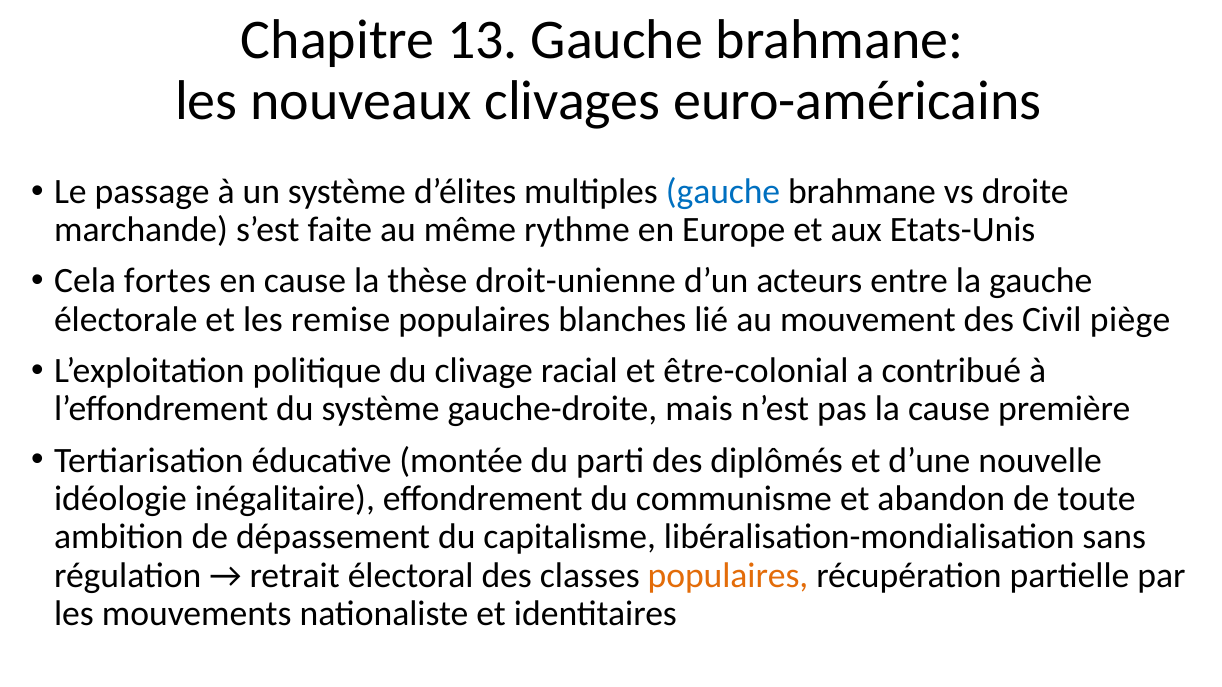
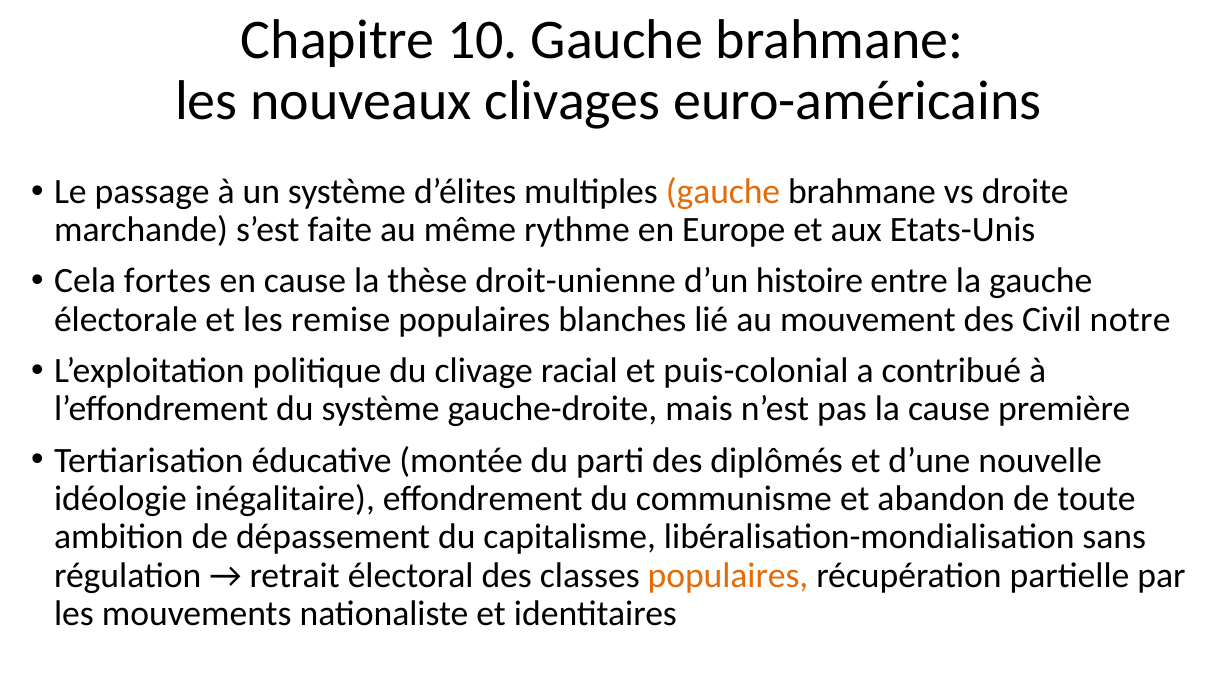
13: 13 -> 10 (483, 40)
gauche colour: blue -> orange (723, 192)
acteurs: acteurs -> histoire (809, 281)
piège: piège -> notre (1130, 320)
être-colonial: être-colonial -> puis-colonial (756, 371)
